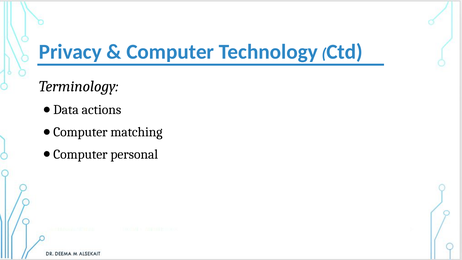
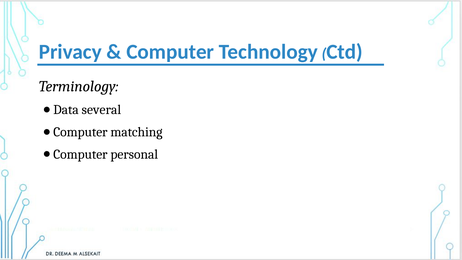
actions: actions -> several (101, 110)
